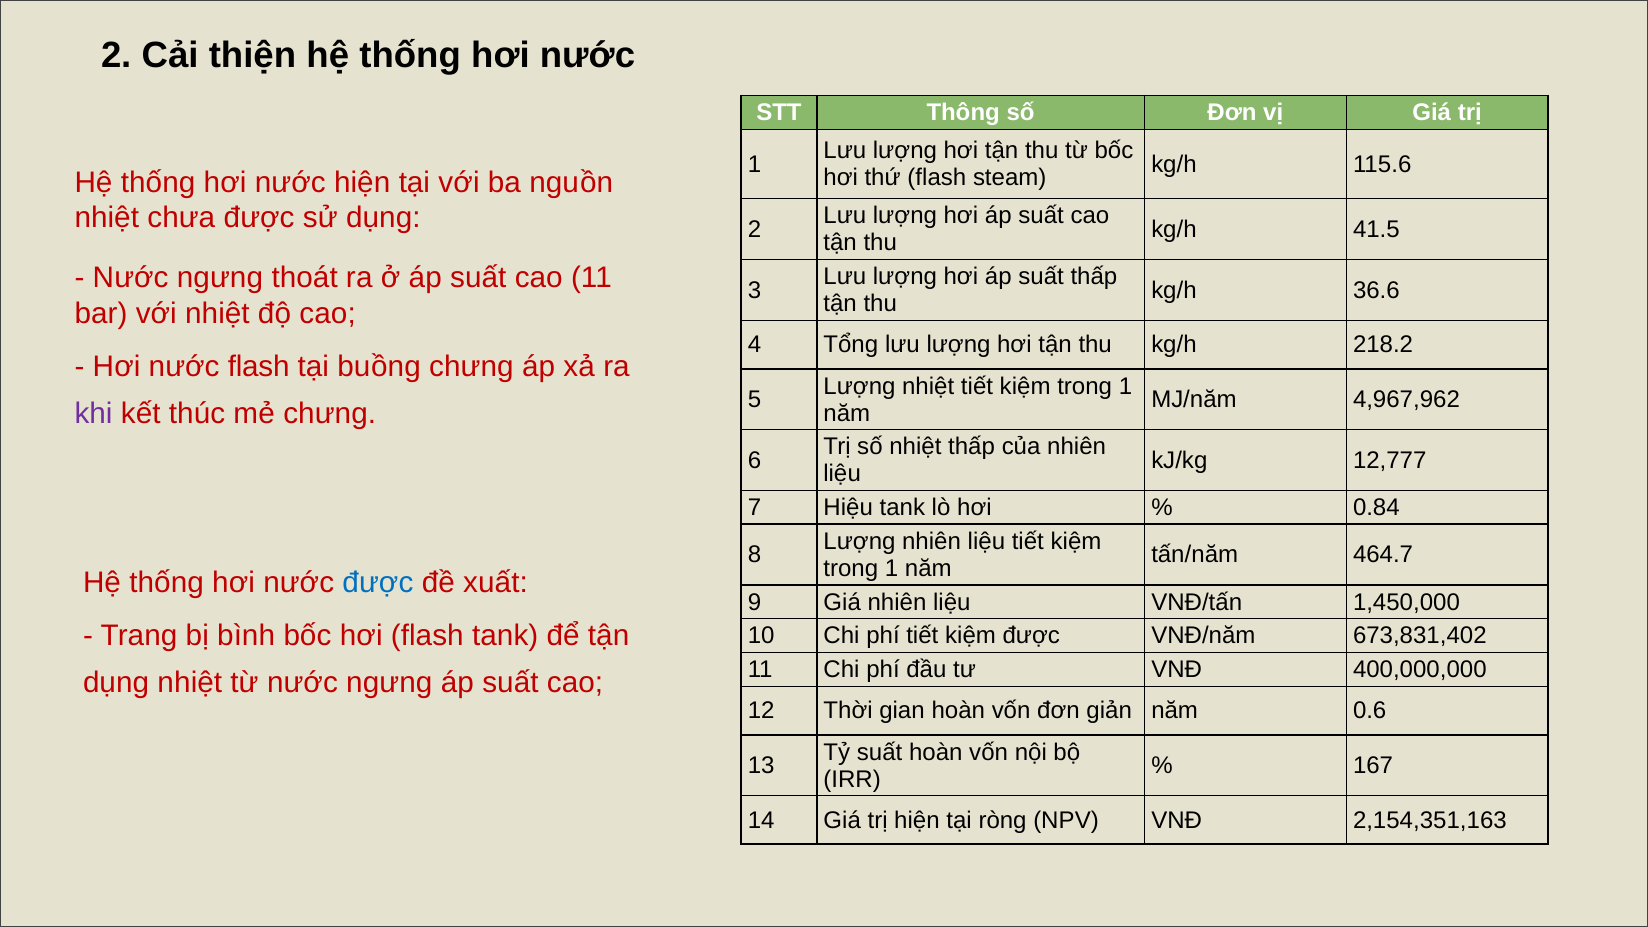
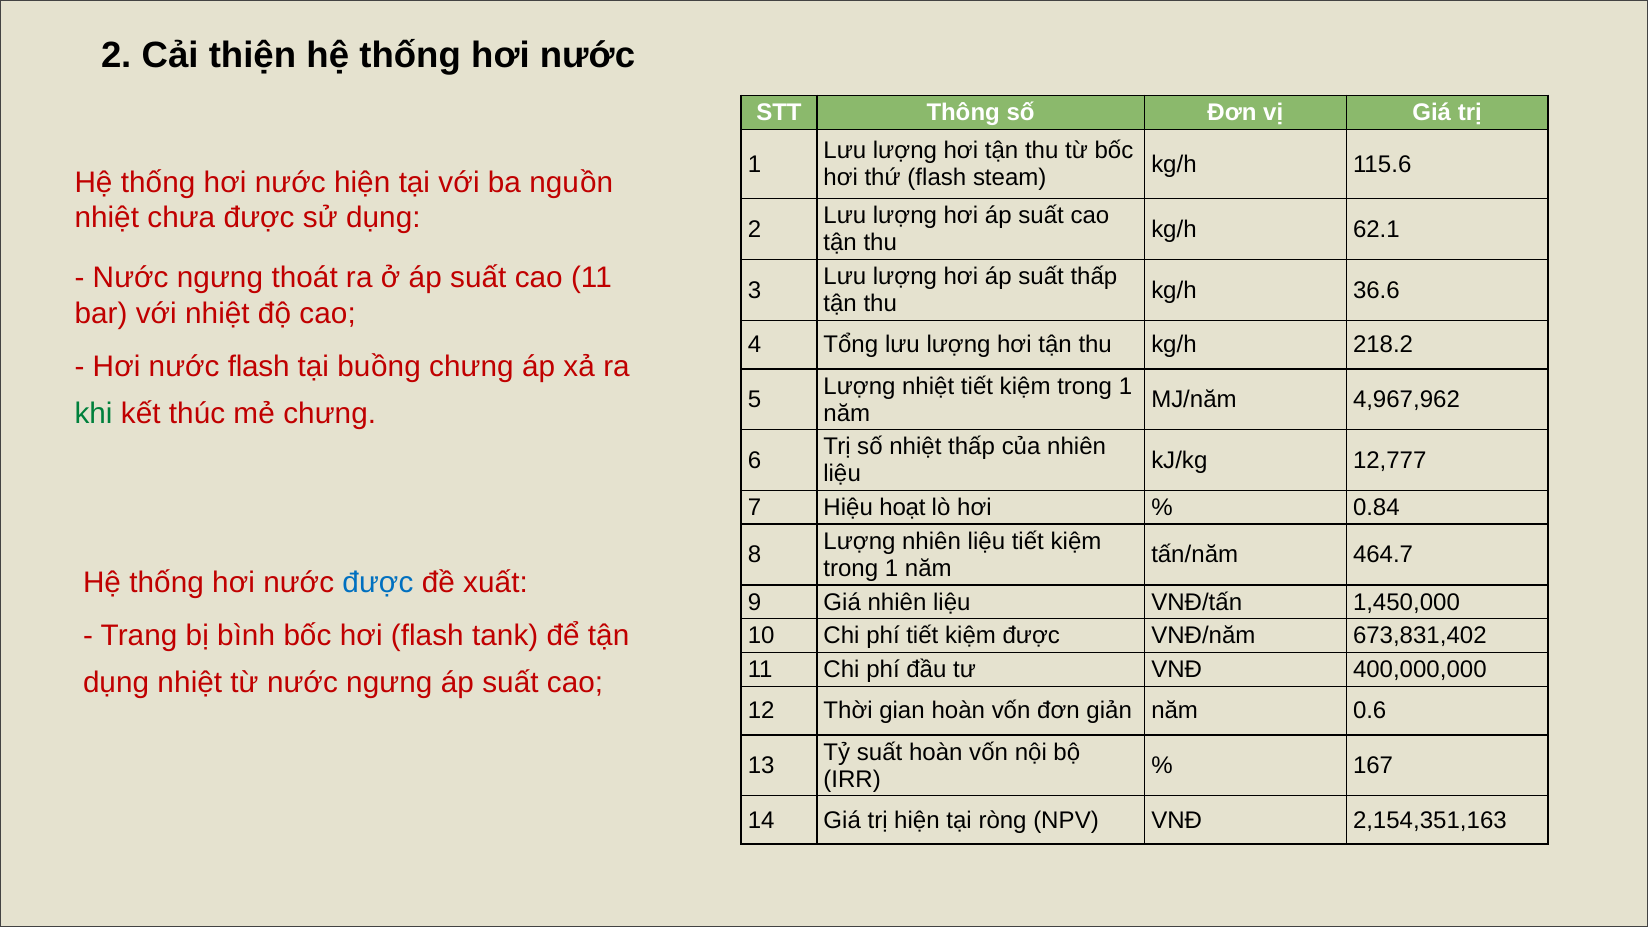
41.5: 41.5 -> 62.1 (1376, 230)
khi colour: purple -> green (94, 414)
Hiệu tank: tank -> hoạt (902, 508)
